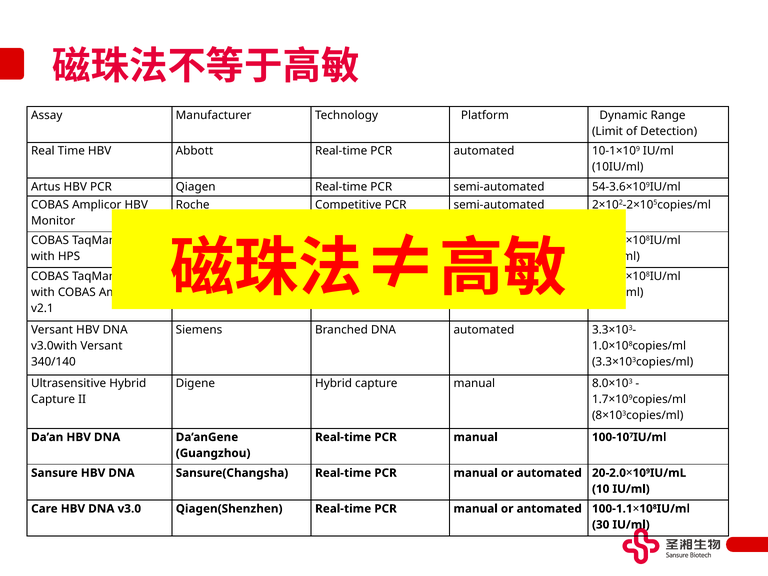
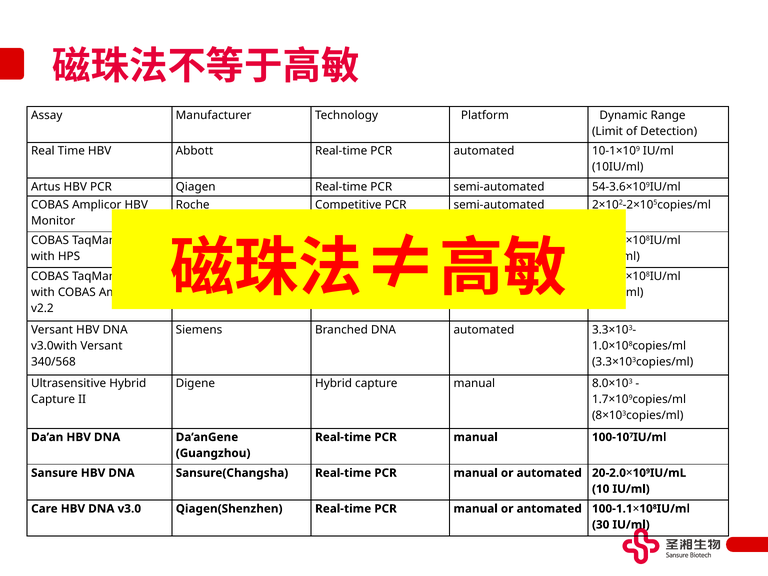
v2.1: v2.1 -> v2.2 (42, 308)
340/140: 340/140 -> 340/568 (53, 362)
